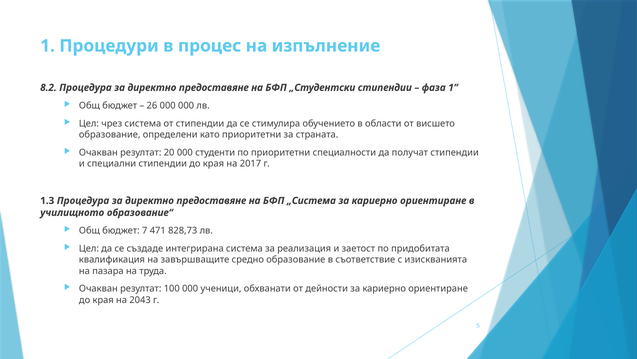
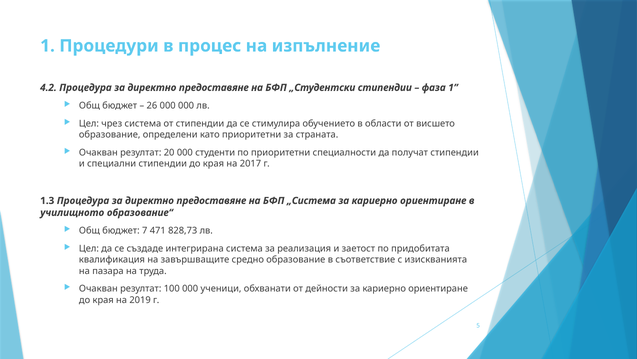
8.2: 8.2 -> 4.2 (48, 87)
2043: 2043 -> 2019 (140, 299)
